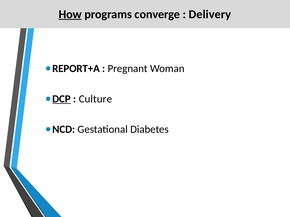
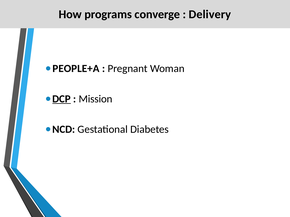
How underline: present -> none (70, 14)
REPORT+A: REPORT+A -> PEOPLE+A (76, 69)
Culture: Culture -> Mission (96, 99)
